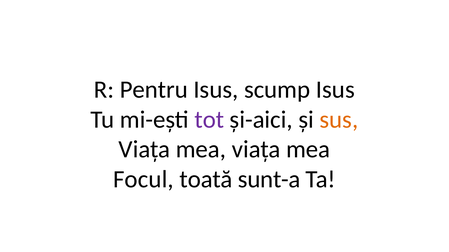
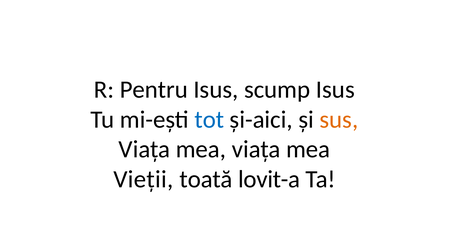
tot colour: purple -> blue (209, 120)
Focul: Focul -> Vieții (143, 180)
sunt-a: sunt-a -> lovit-a (269, 180)
